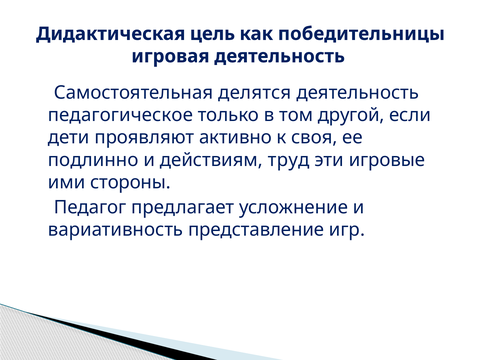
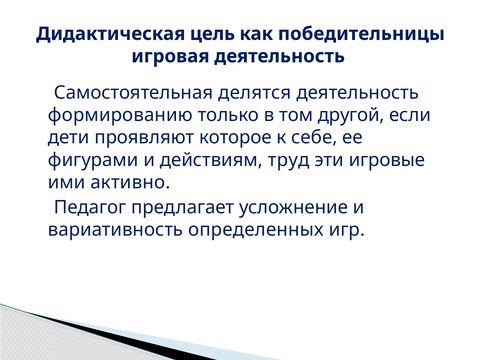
педагогическое: педагогическое -> формированию (120, 115)
активно: активно -> которое (235, 137)
своя: своя -> себе (314, 137)
подлинно: подлинно -> фигурами (93, 160)
стороны: стороны -> активно (130, 182)
представление: представление -> определенных (256, 230)
